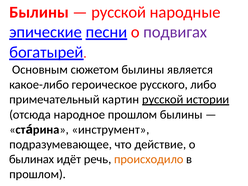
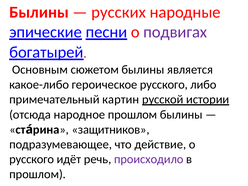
русской: русской -> русских (119, 12)
инструмент: инструмент -> защитников (111, 130)
былинах: былинах -> русского (32, 159)
происходило colour: orange -> purple (149, 159)
